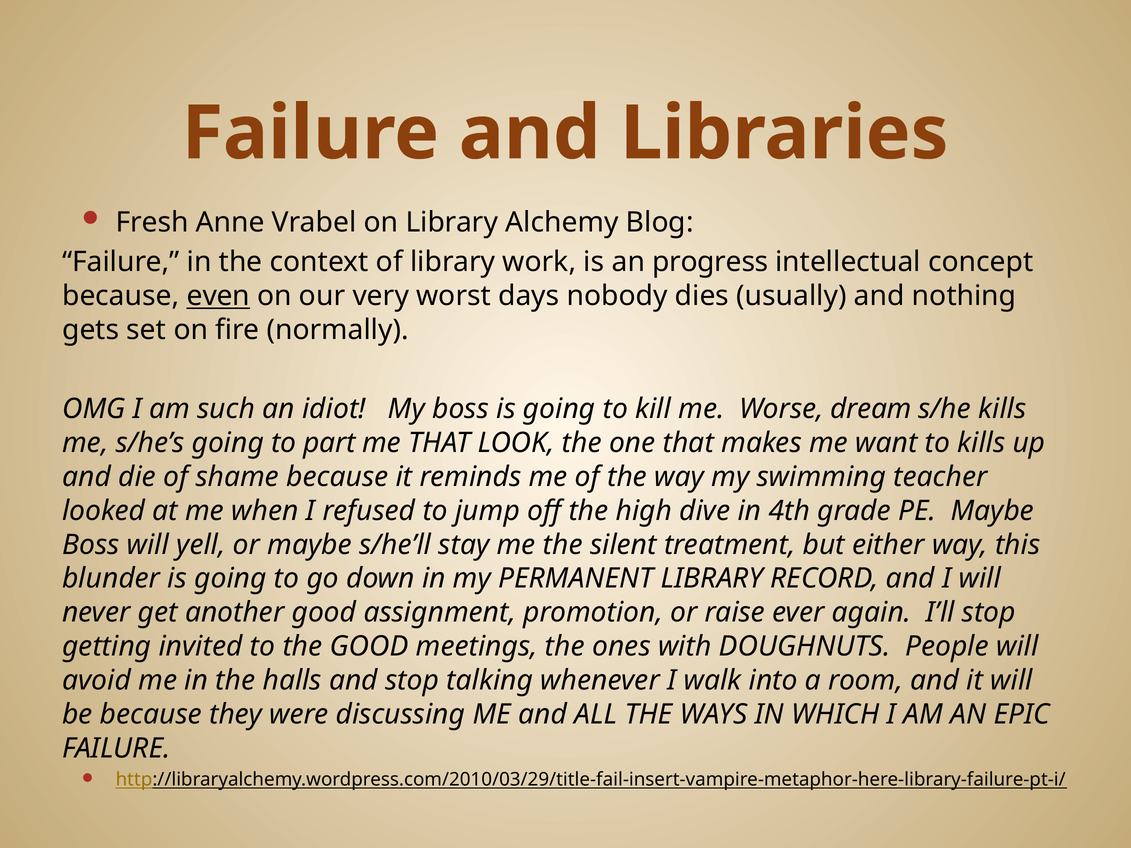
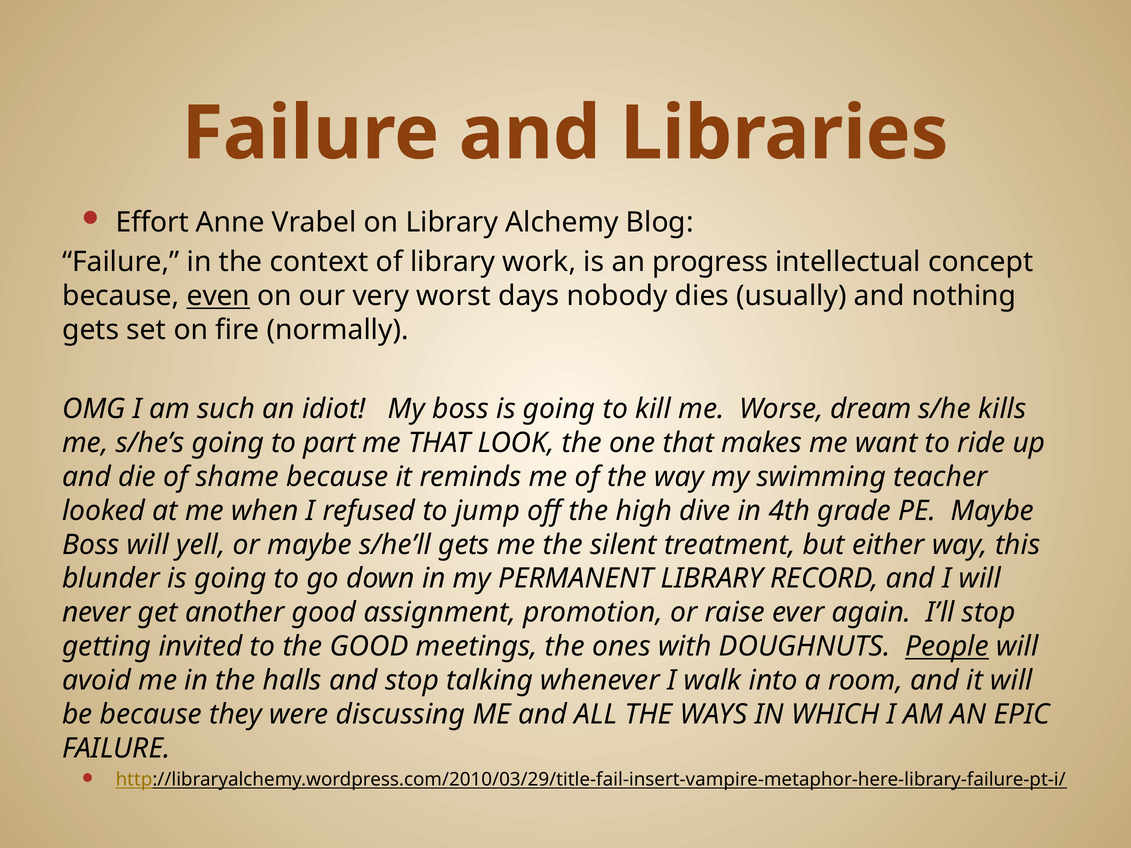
Fresh: Fresh -> Effort (152, 223)
to kills: kills -> ride (981, 443)
s/he’ll stay: stay -> gets (464, 545)
People underline: none -> present (947, 647)
